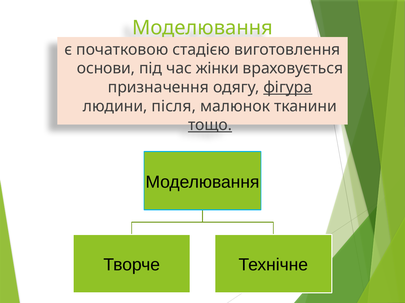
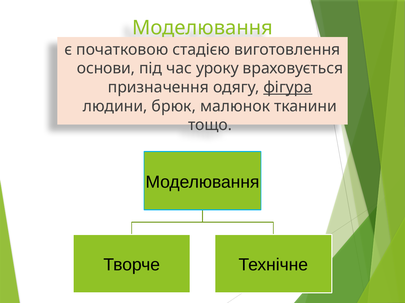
жінки: жінки -> уроку (217, 69)
після: після -> брюк (174, 106)
тощо underline: present -> none (210, 125)
